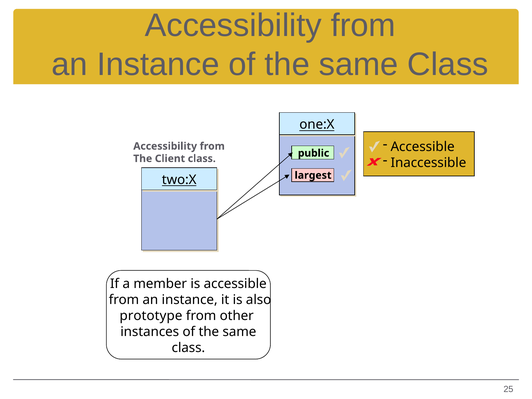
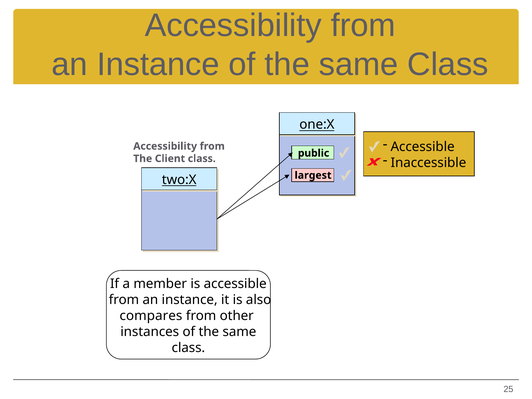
prototype: prototype -> compares (151, 316)
